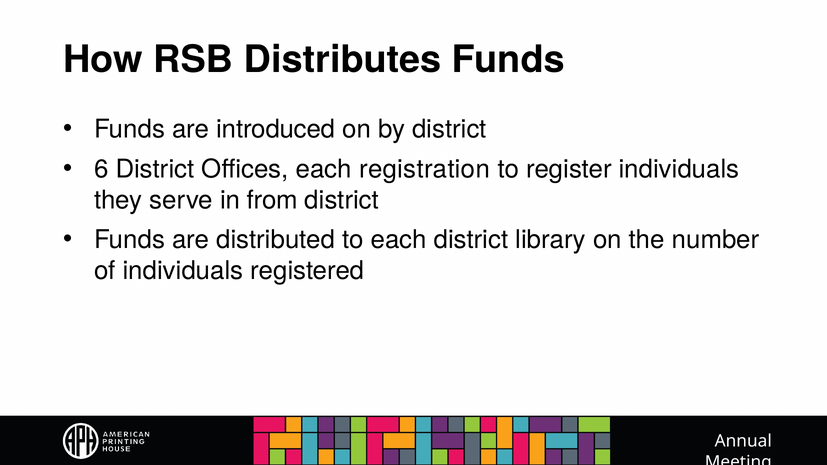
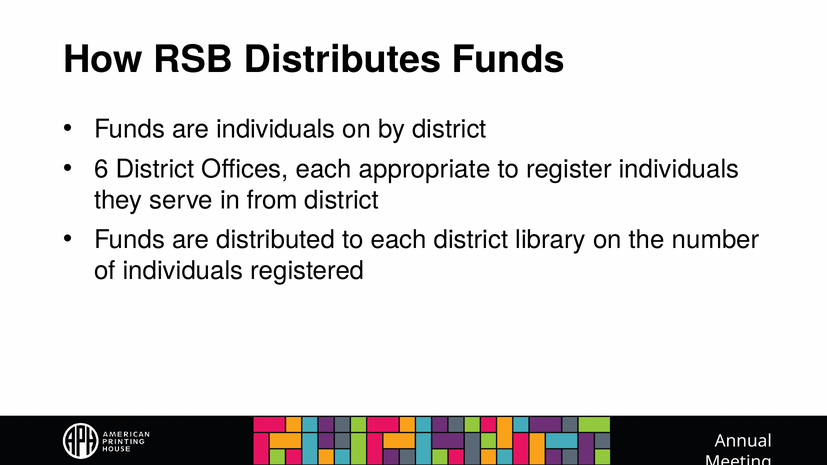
are introduced: introduced -> individuals (276, 129)
registration: registration -> appropriate (425, 169)
